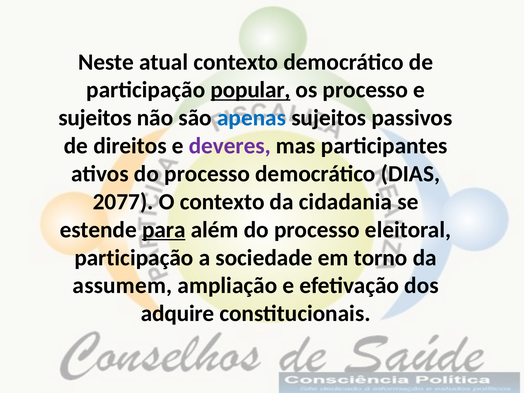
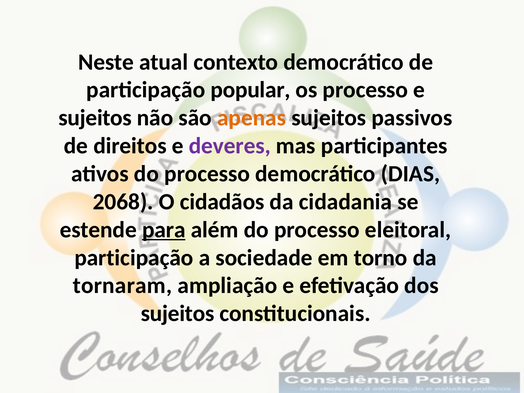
popular underline: present -> none (250, 90)
apenas colour: blue -> orange (252, 118)
2077: 2077 -> 2068 (123, 202)
O contexto: contexto -> cidadãos (222, 202)
assumem: assumem -> tornaram (122, 286)
adquire: adquire -> sujeitos (178, 314)
